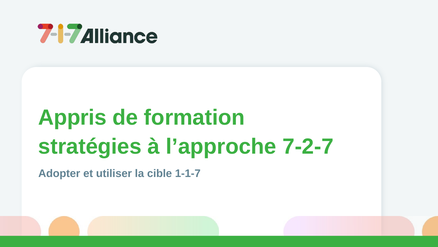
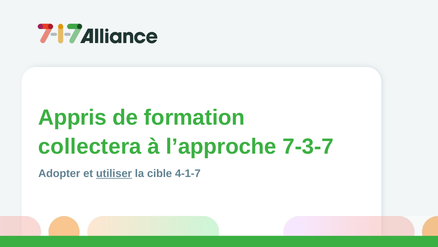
stratégies: stratégies -> collectera (90, 146)
7-2-7: 7-2-7 -> 7-3-7 (308, 146)
utiliser underline: none -> present (114, 173)
1-1-7: 1-1-7 -> 4-1-7 (188, 173)
